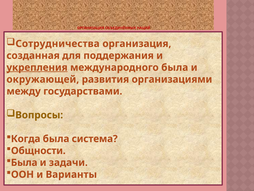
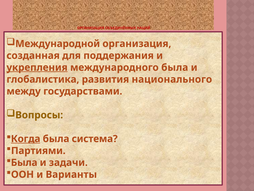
Сотрудничества: Сотрудничества -> Международной (58, 44)
окружающей: окружающей -> глобалистика (43, 79)
организациями: организациями -> национального (172, 79)
Когда underline: none -> present (26, 138)
Общности: Общности -> Партиями (38, 150)
